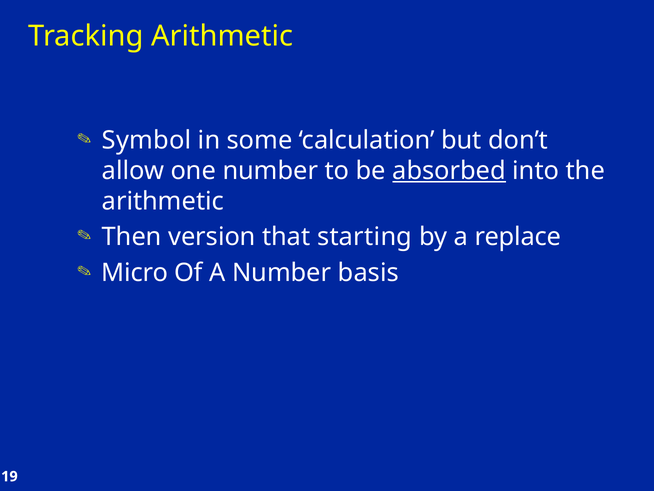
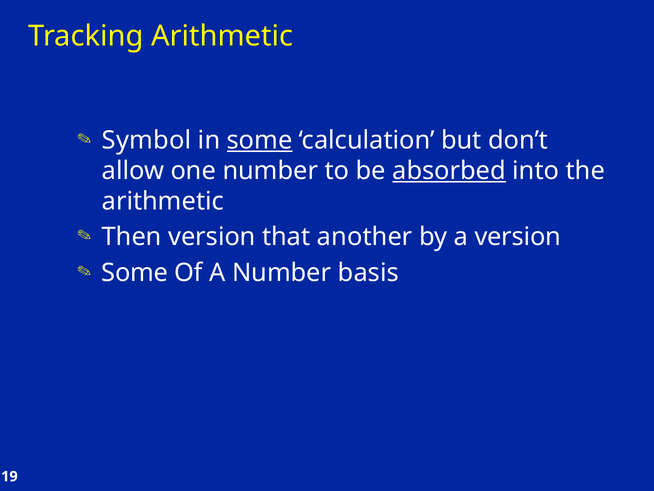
some underline: none -> present (260, 140)
starting: starting -> another (365, 237)
a replace: replace -> version (518, 237)
Micro: Micro -> Some (135, 272)
